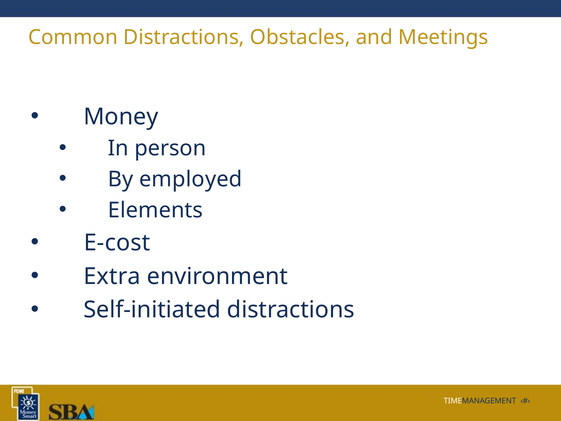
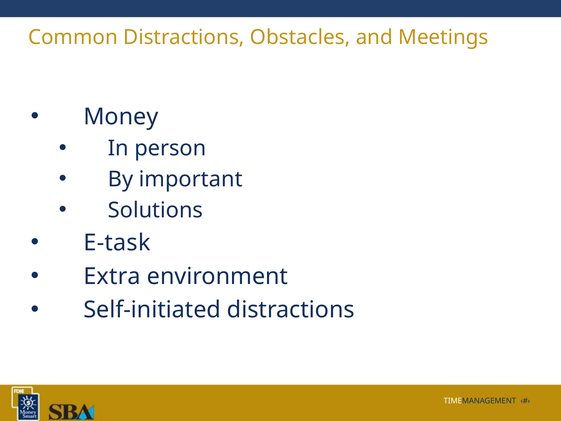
employed: employed -> important (191, 179)
Elements: Elements -> Solutions (156, 210)
E-cost: E-cost -> E-task (117, 243)
